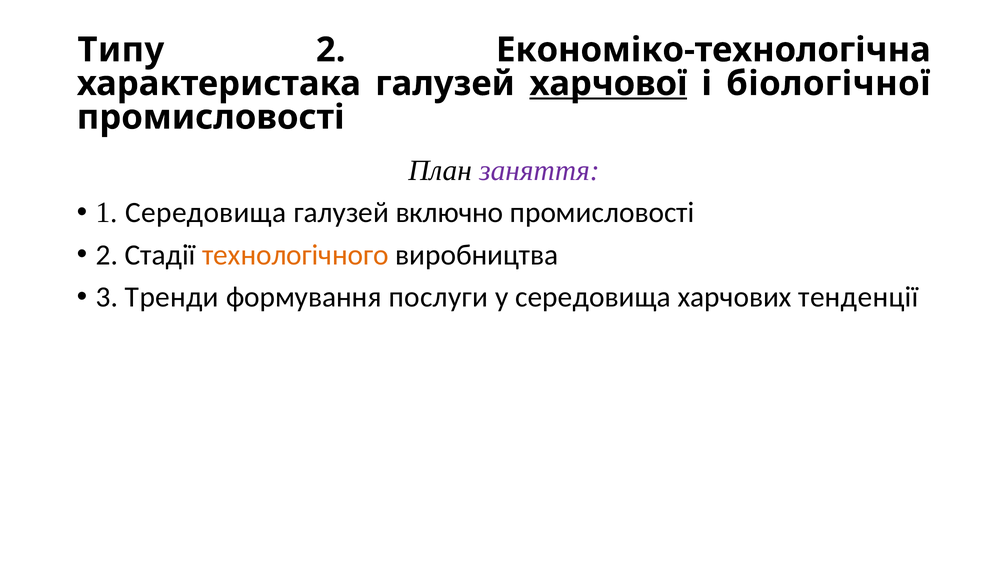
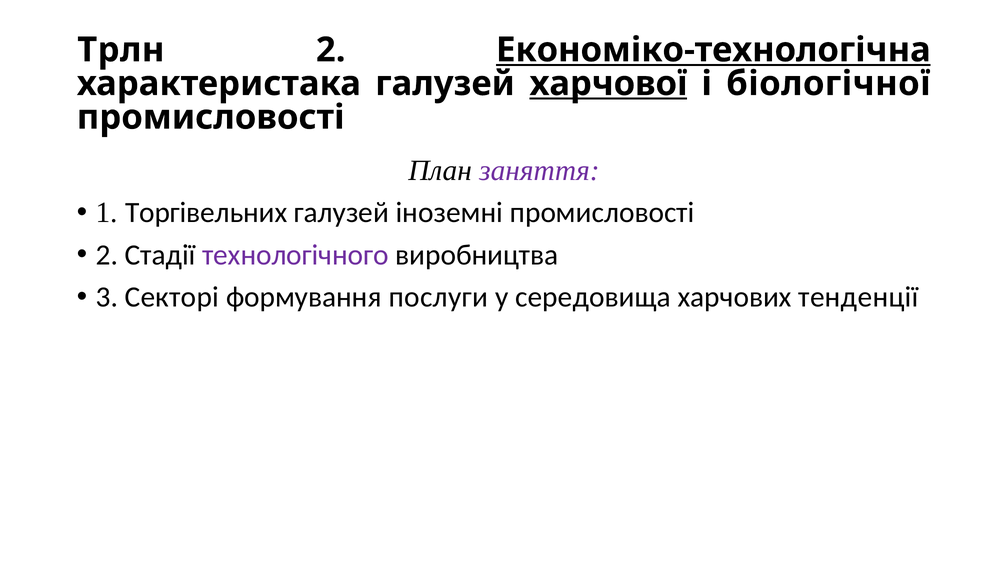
Типу: Типу -> Трлн (121, 50)
Економіко-технологічна underline: none -> present (713, 50)
1 Середовища: Середовища -> Торгівельних (206, 213)
включно: включно -> іноземні (449, 213)
технологічного colour: orange -> purple (295, 255)
Тренди: Тренди -> Секторі (172, 297)
